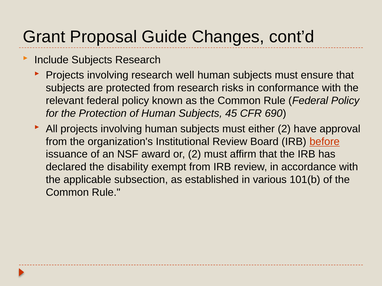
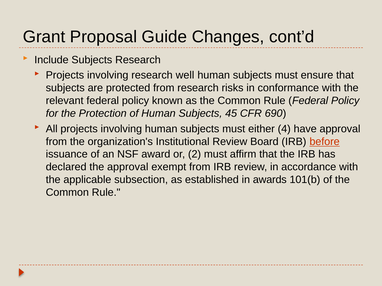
either 2: 2 -> 4 (284, 129)
the disability: disability -> approval (128, 167)
various: various -> awards (270, 180)
